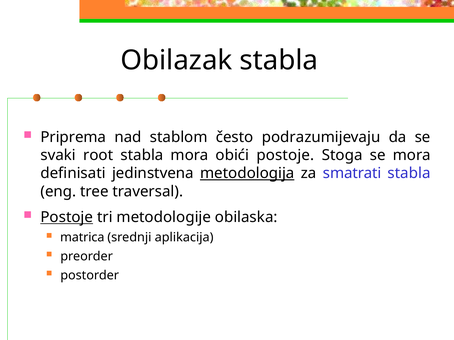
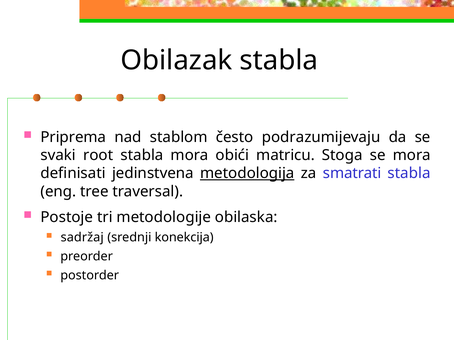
obići postoje: postoje -> matricu (286, 155)
Postoje underline: present -> none (67, 217)
matrica: matrica -> sadržaj (82, 238)
aplikacija: aplikacija -> konekcija (184, 238)
